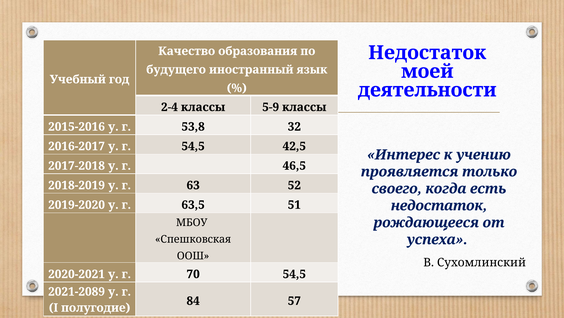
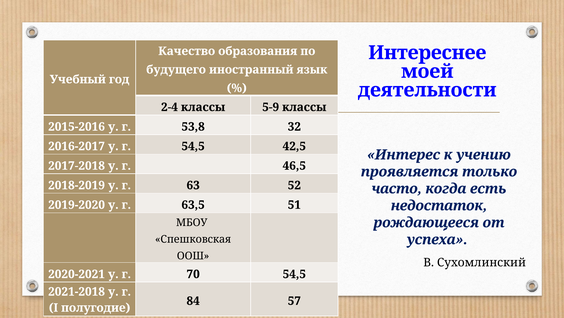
Недостаток: Недостаток -> Интереснее (427, 53)
своего: своего -> часто (397, 188)
2021-2089: 2021-2089 -> 2021-2018 (77, 291)
